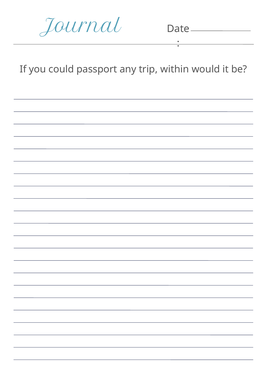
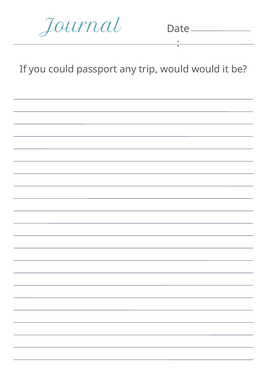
trip within: within -> would (175, 69)
